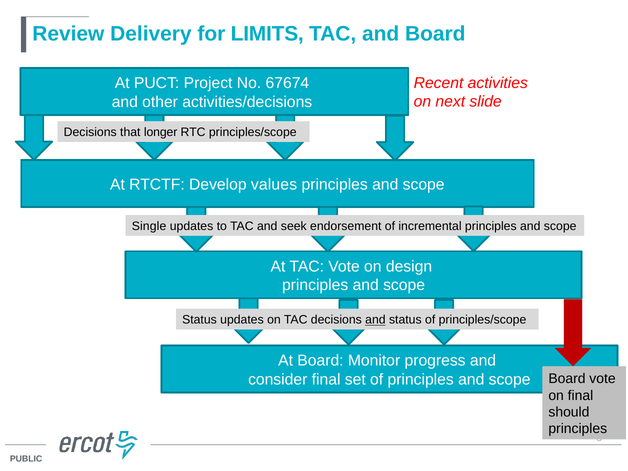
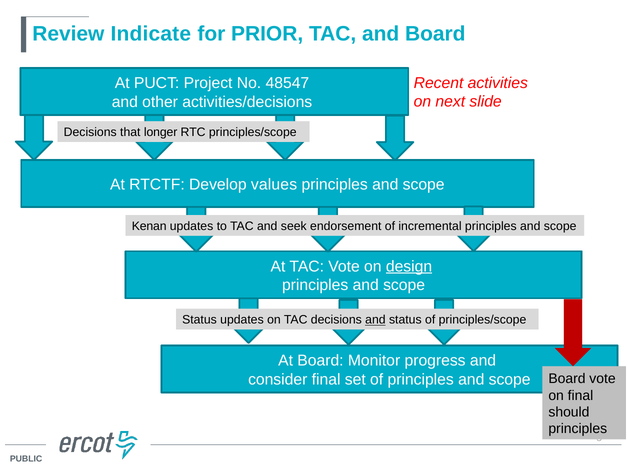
Delivery: Delivery -> Indicate (151, 34)
LIMITS: LIMITS -> PRIOR (267, 34)
67674: 67674 -> 48547 (287, 83)
Single: Single -> Kenan (149, 226)
design underline: none -> present (409, 266)
